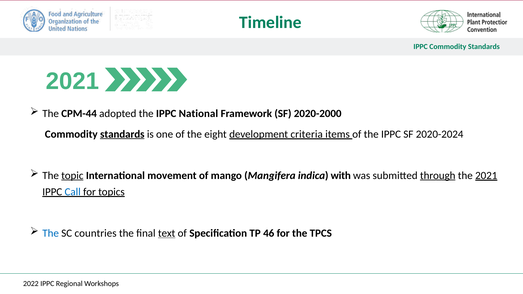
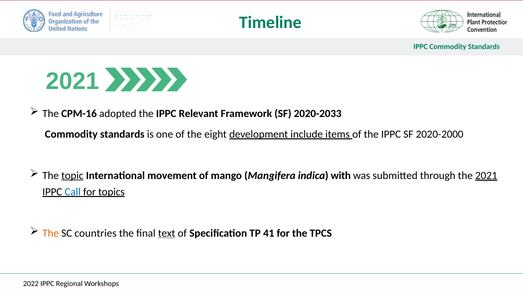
CPM-44: CPM-44 -> CPM-16 (79, 113)
National: National -> Relevant (199, 113)
2020-2000: 2020-2000 -> 2020-2033 (318, 113)
standards underline: present -> none (122, 134)
criteria: criteria -> include (307, 134)
2020-2024: 2020-2024 -> 2020-2000 (440, 134)
through underline: present -> none (438, 176)
The colour: blue -> orange (51, 233)
46: 46 -> 41 (269, 233)
